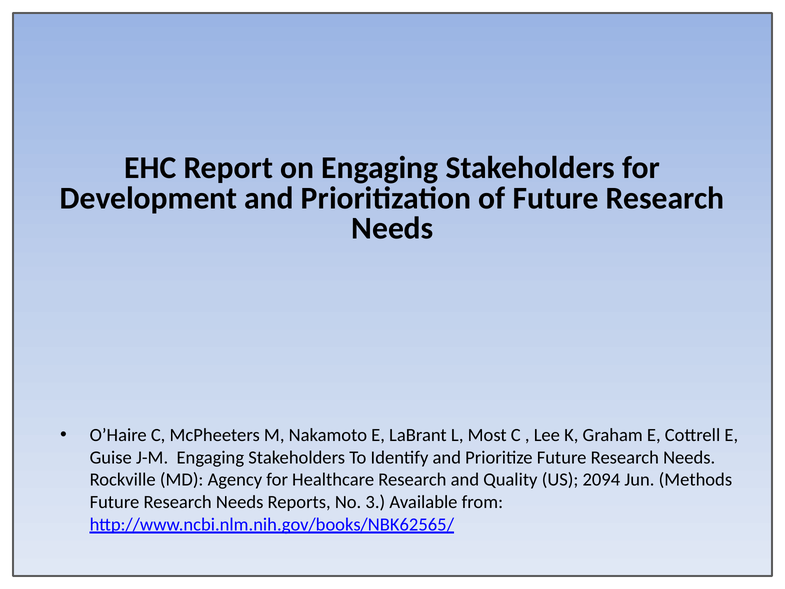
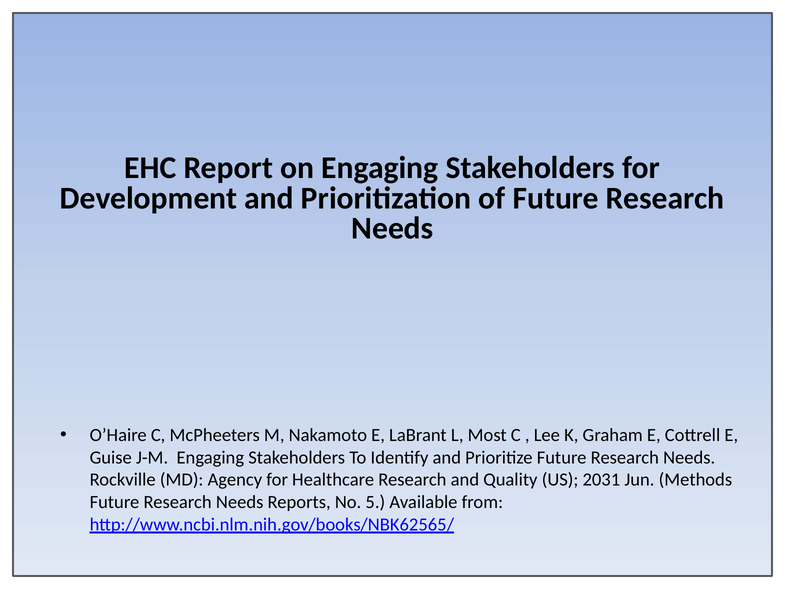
2094: 2094 -> 2031 (601, 480)
3: 3 -> 5 (375, 502)
